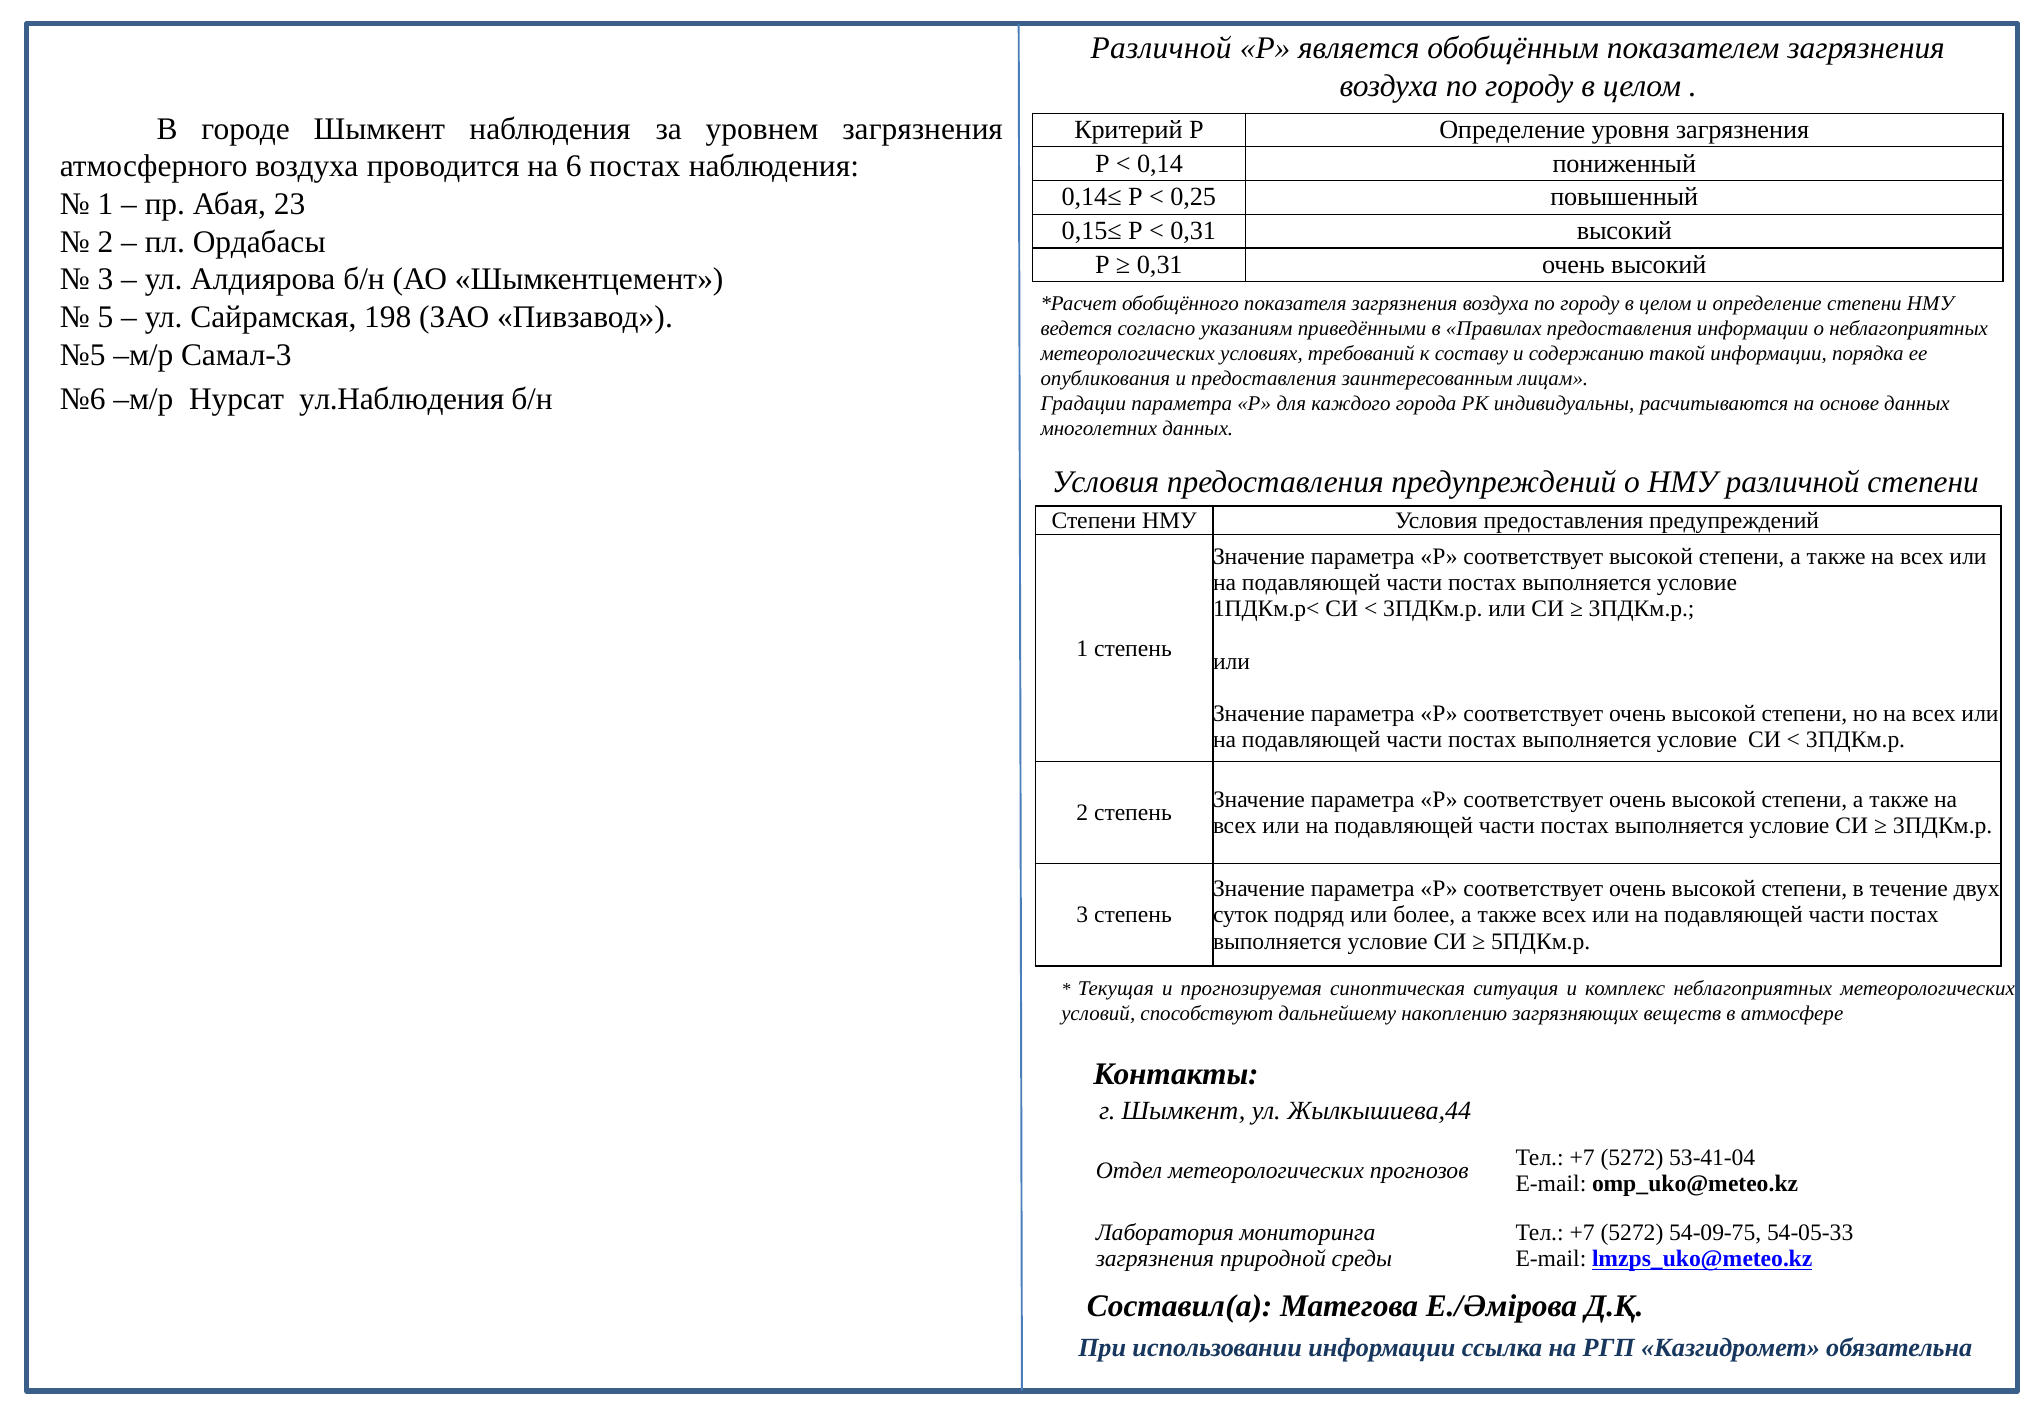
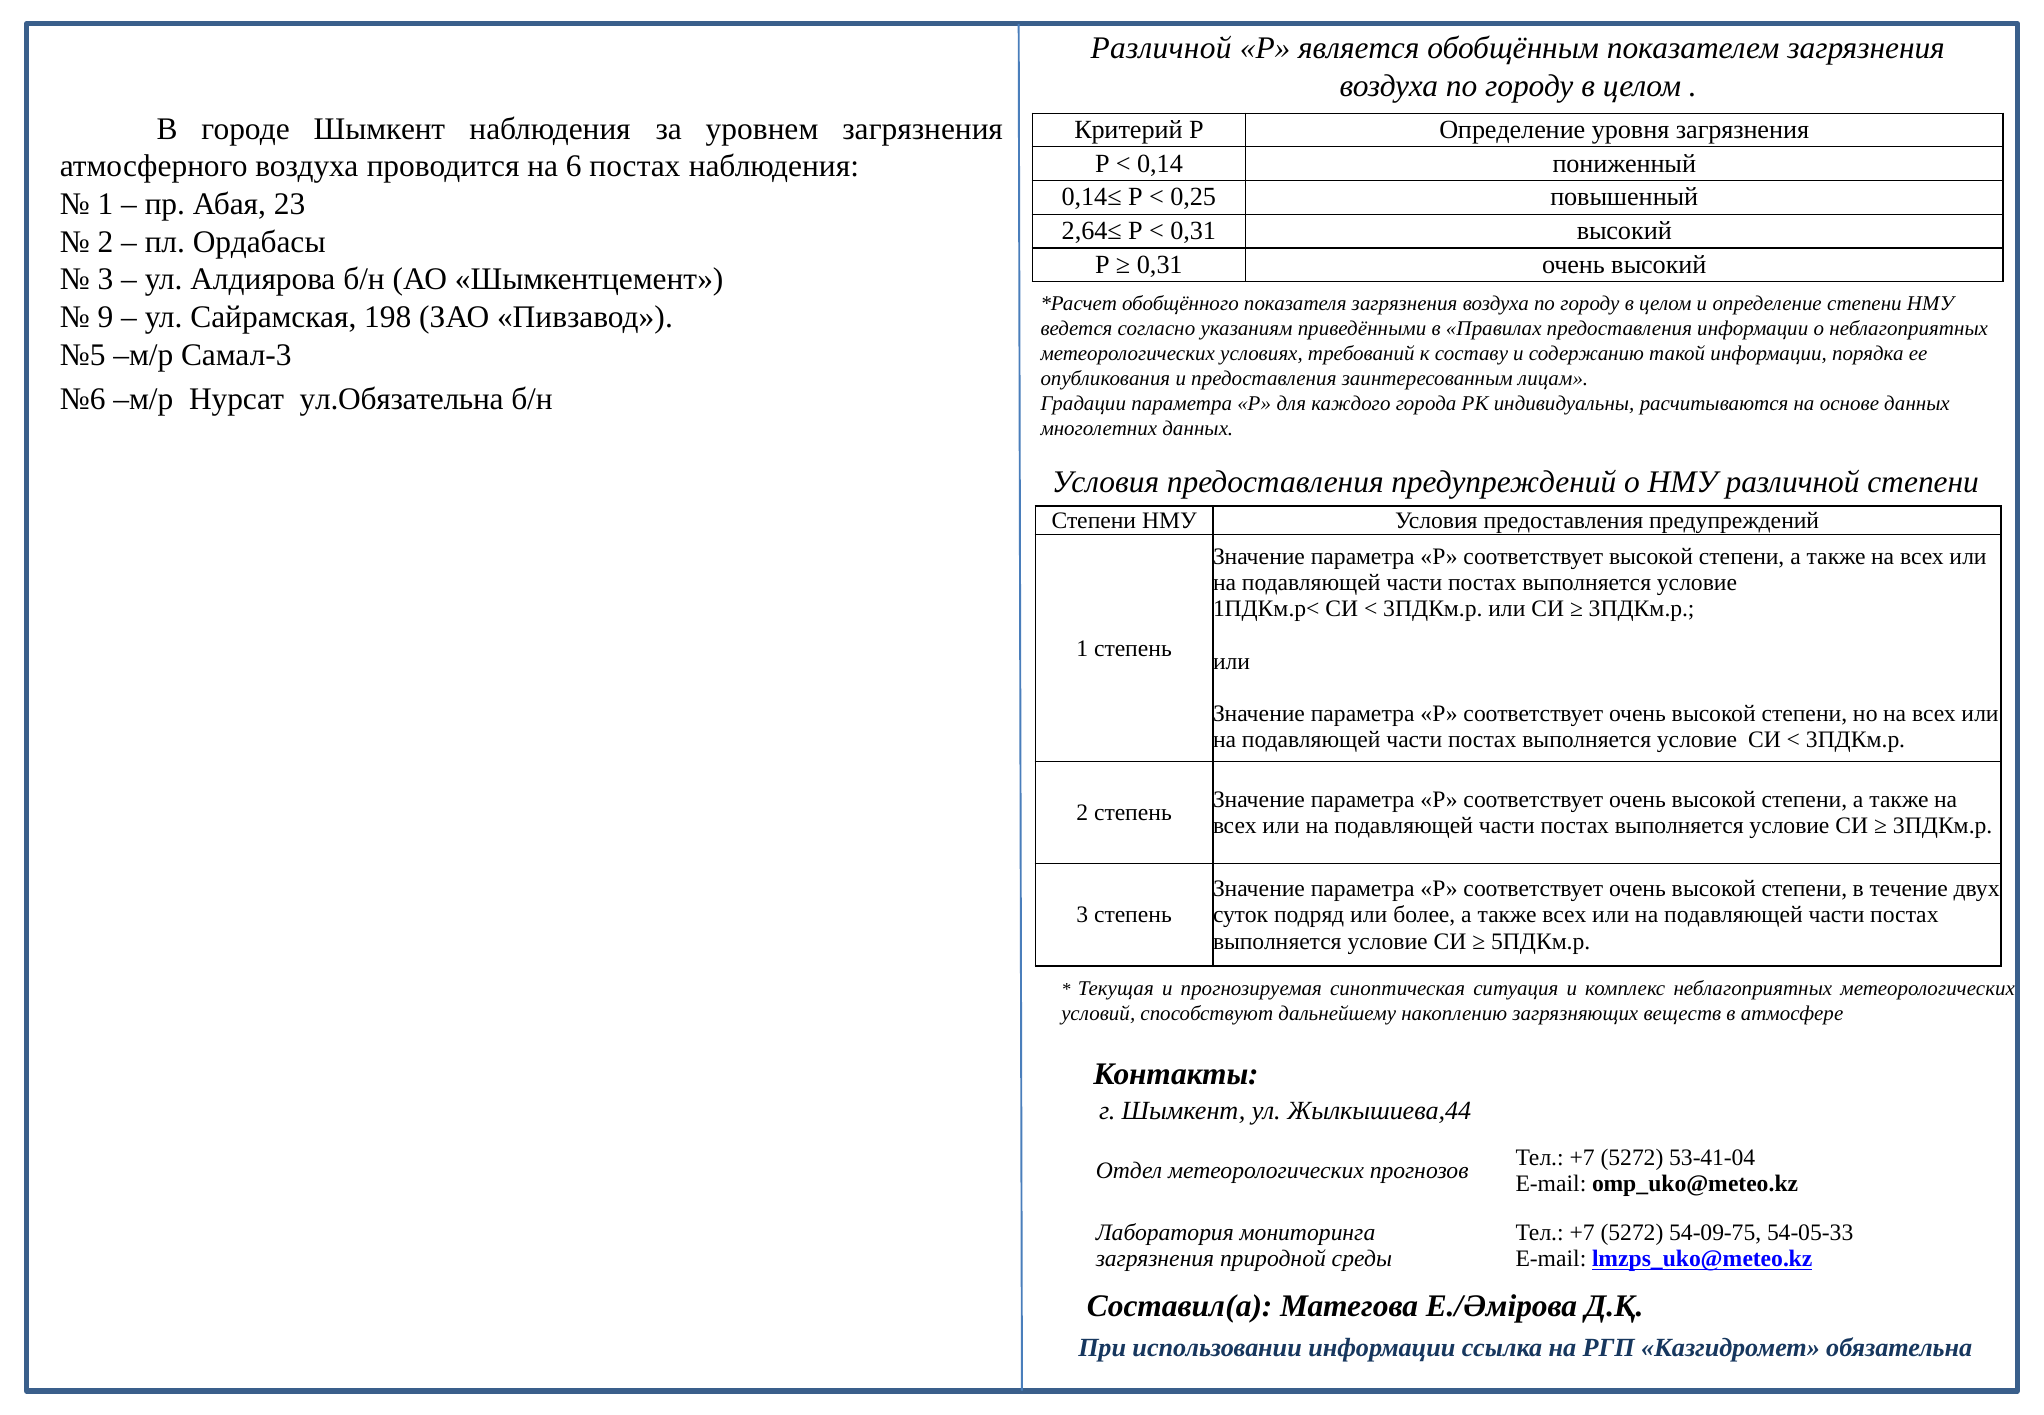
0,15≤: 0,15≤ -> 2,64≤ (1092, 231)
5: 5 -> 9 (106, 317)
ул.Наблюдения: ул.Наблюдения -> ул.Обязательна (402, 399)
